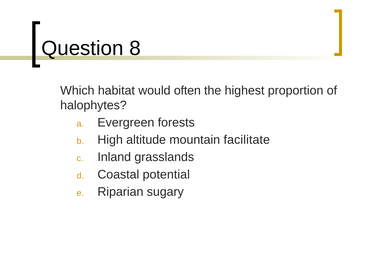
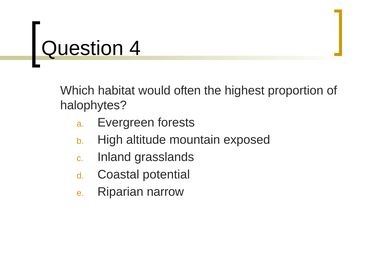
8: 8 -> 4 (135, 48)
facilitate: facilitate -> exposed (247, 140)
sugary: sugary -> narrow (165, 191)
